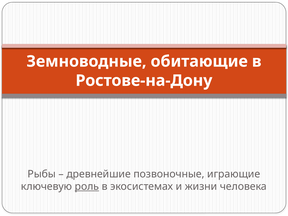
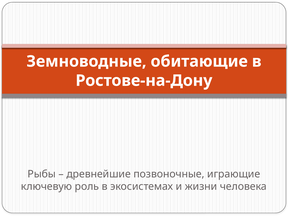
роль underline: present -> none (87, 186)
